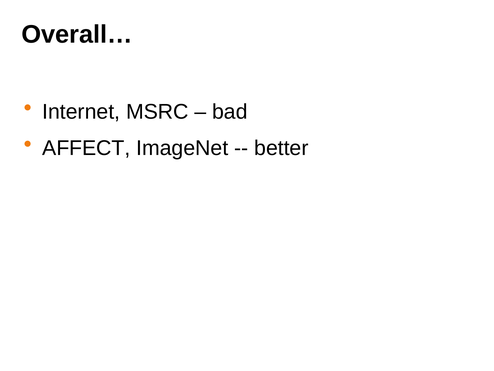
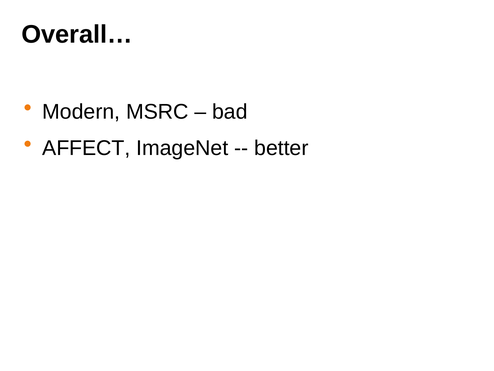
Internet: Internet -> Modern (81, 112)
